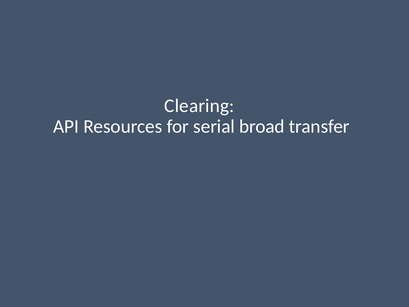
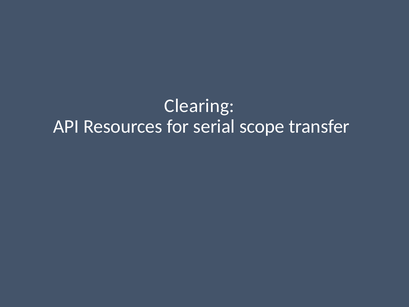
broad: broad -> scope (262, 126)
